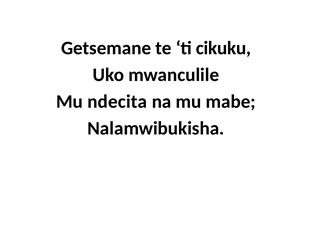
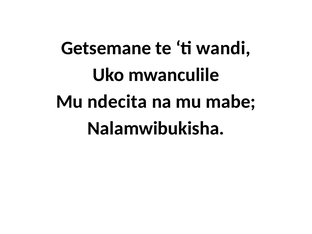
cikuku: cikuku -> wandi (223, 48)
